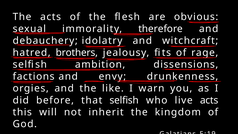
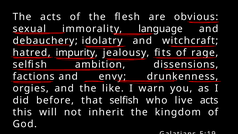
therefore: therefore -> language (161, 29)
brothers: brothers -> impurity (77, 53)
